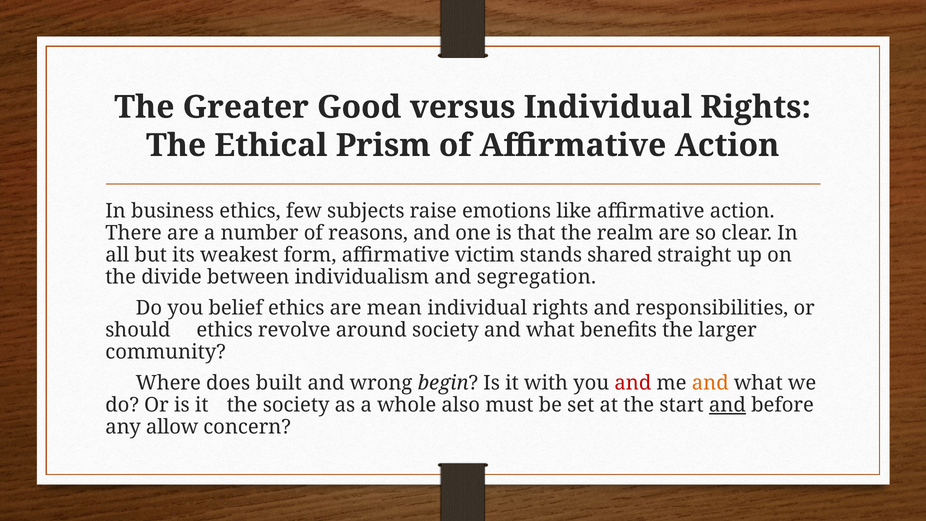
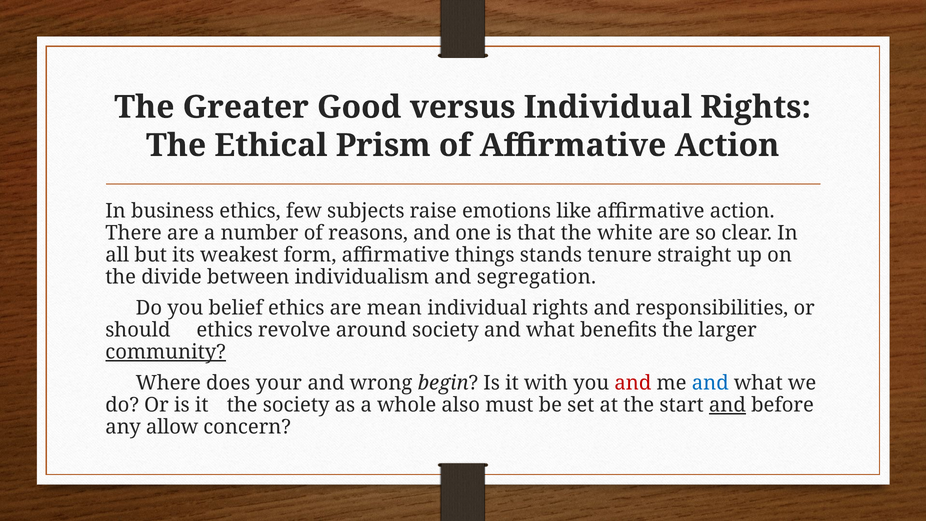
realm: realm -> white (625, 233)
victim: victim -> things (485, 255)
shared: shared -> tenure (620, 255)
community underline: none -> present (166, 352)
built: built -> your (279, 383)
and colour: orange -> blue (710, 383)
